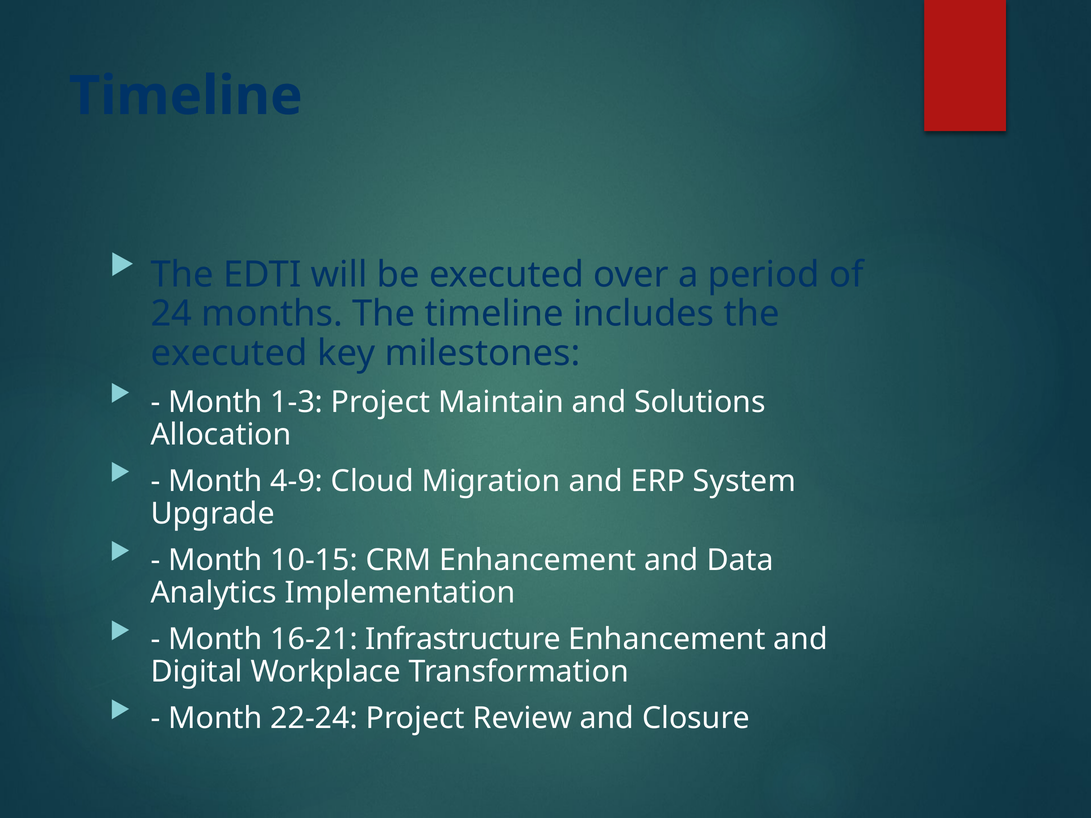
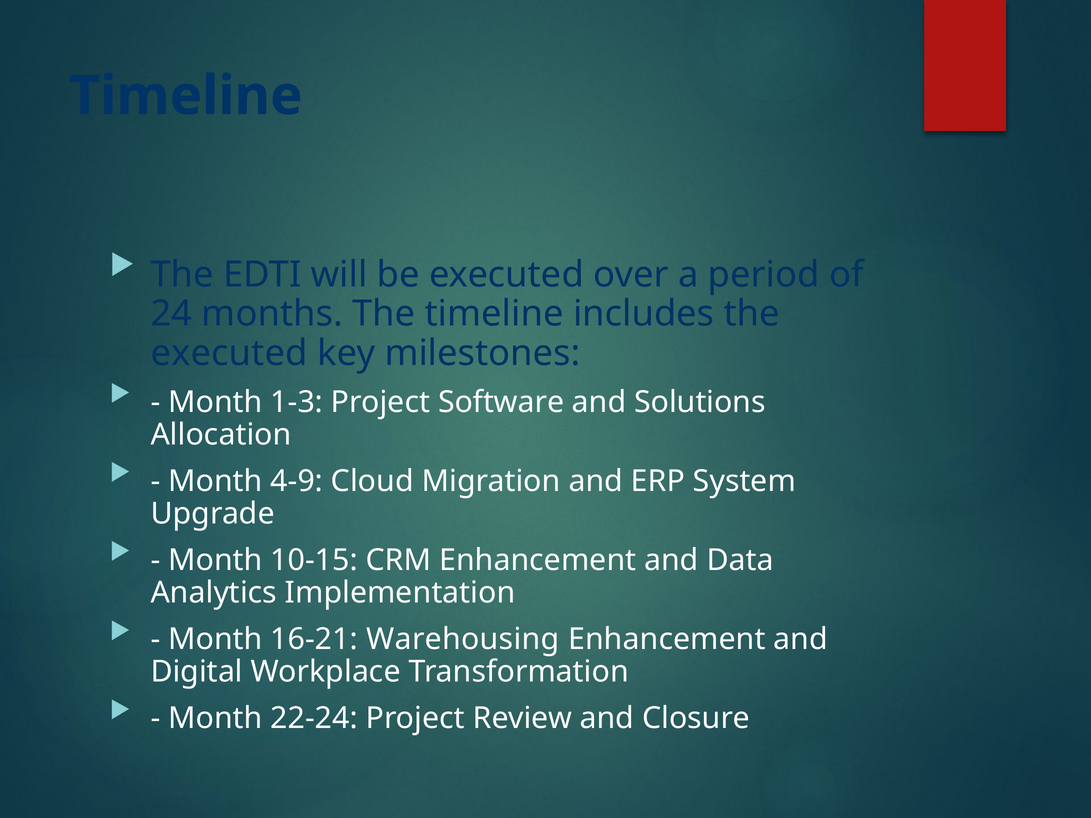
Maintain: Maintain -> Software (501, 402)
Infrastructure: Infrastructure -> Warehousing (463, 639)
